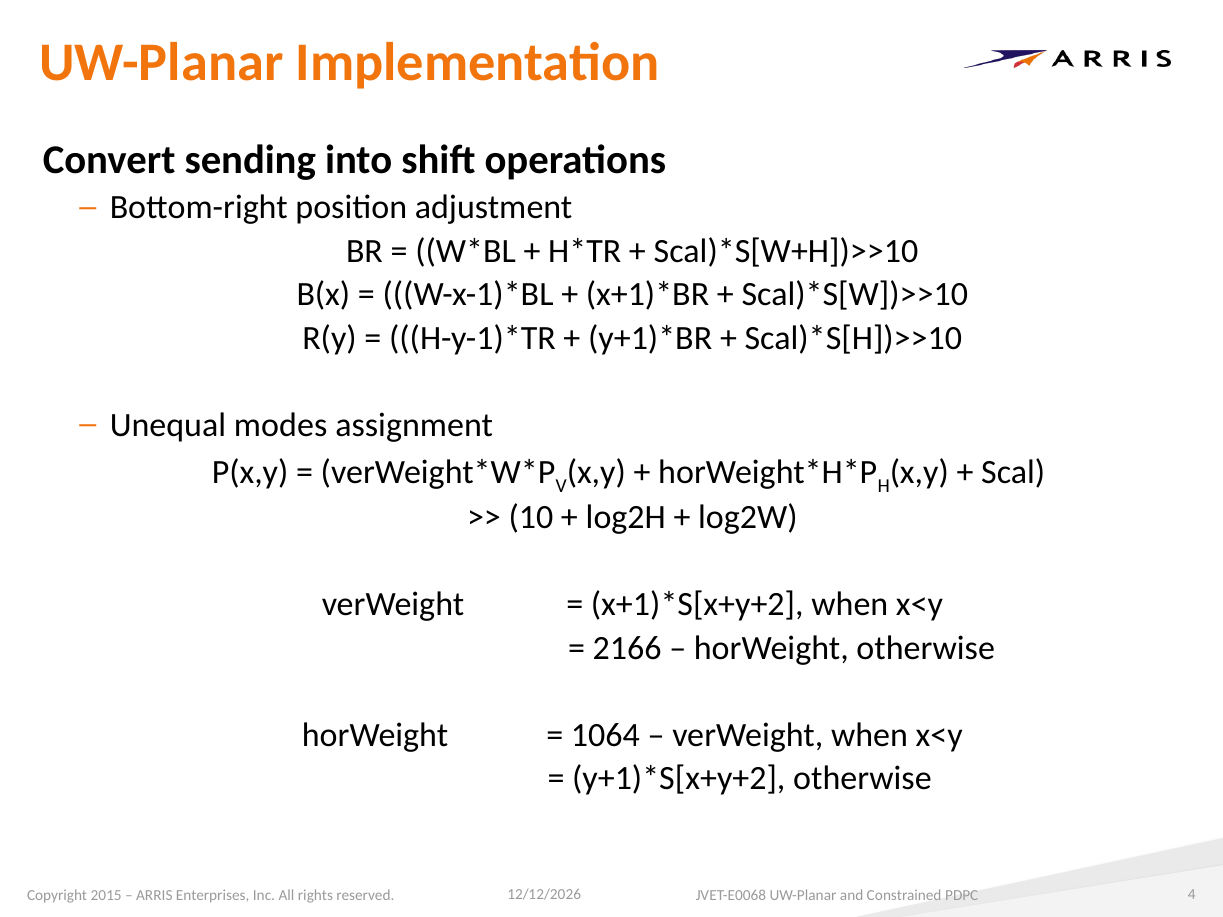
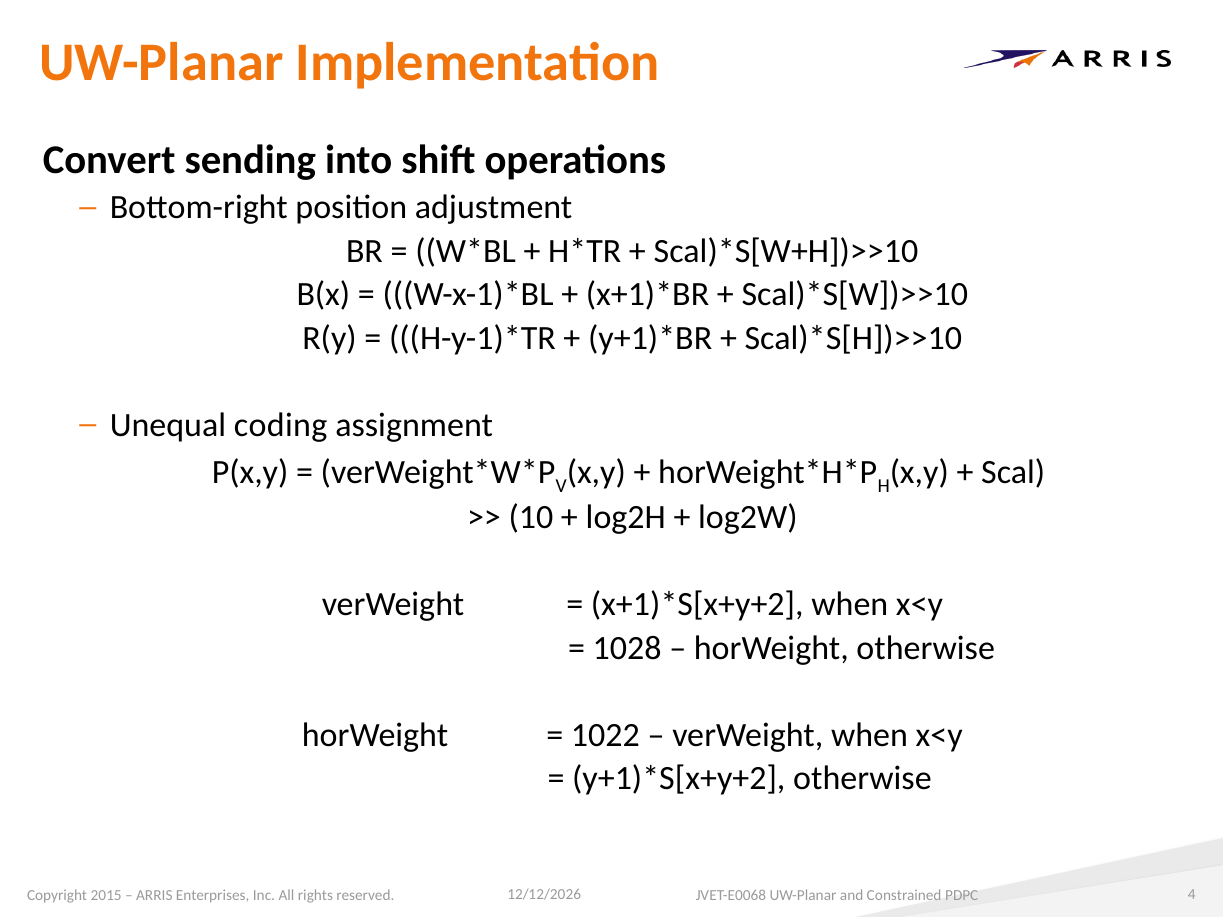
modes: modes -> coding (281, 425)
2166: 2166 -> 1028 (627, 648)
1064: 1064 -> 1022 (605, 735)
